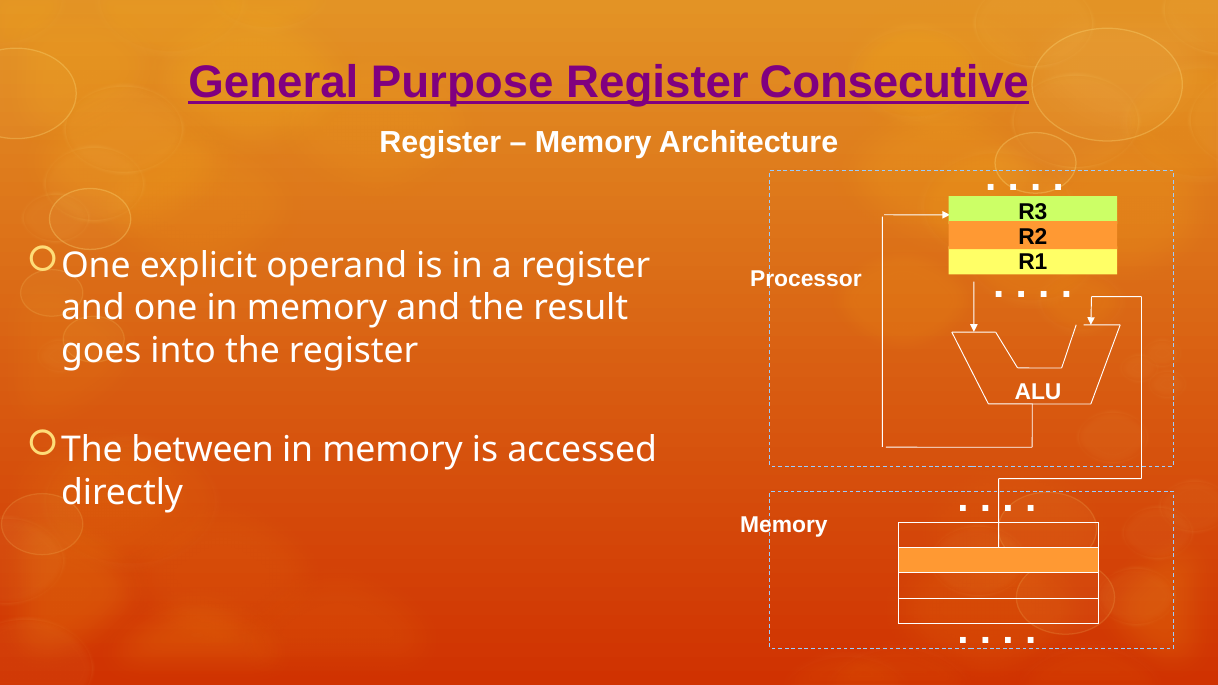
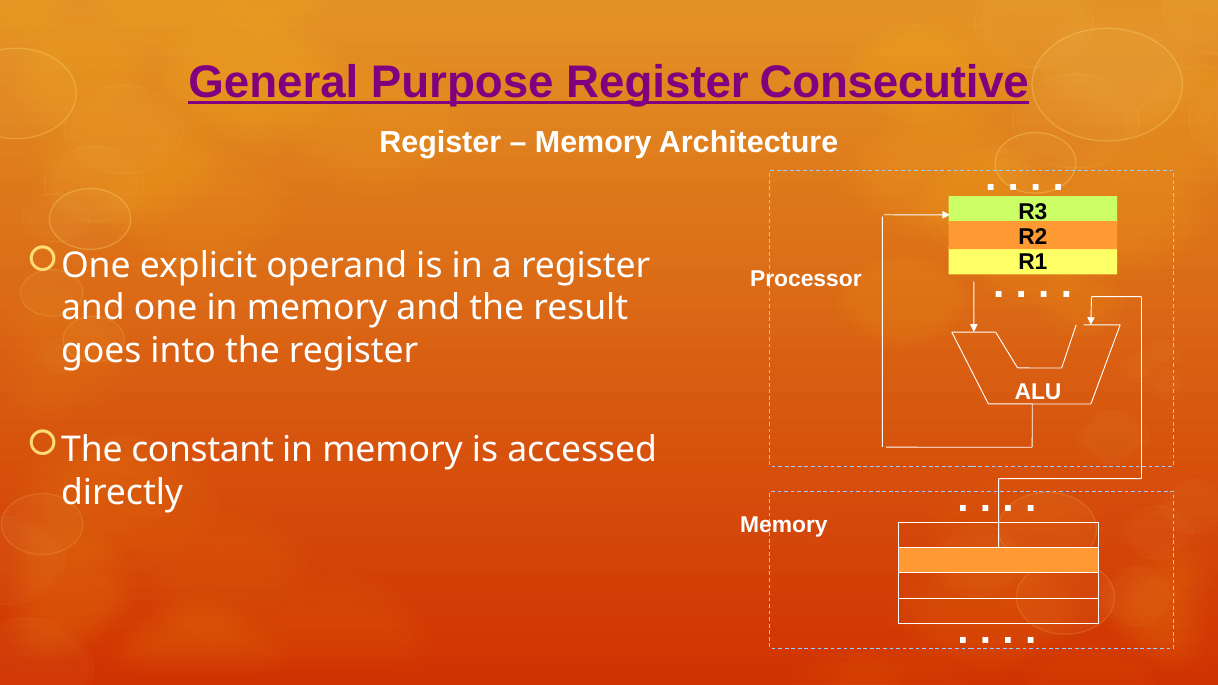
between: between -> constant (203, 450)
